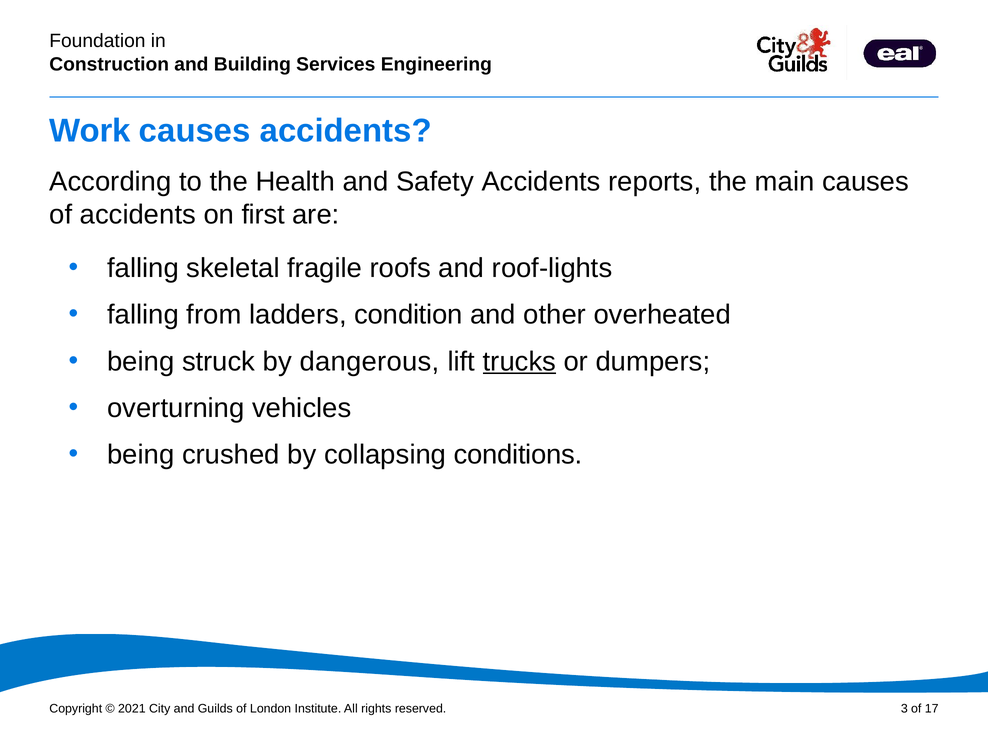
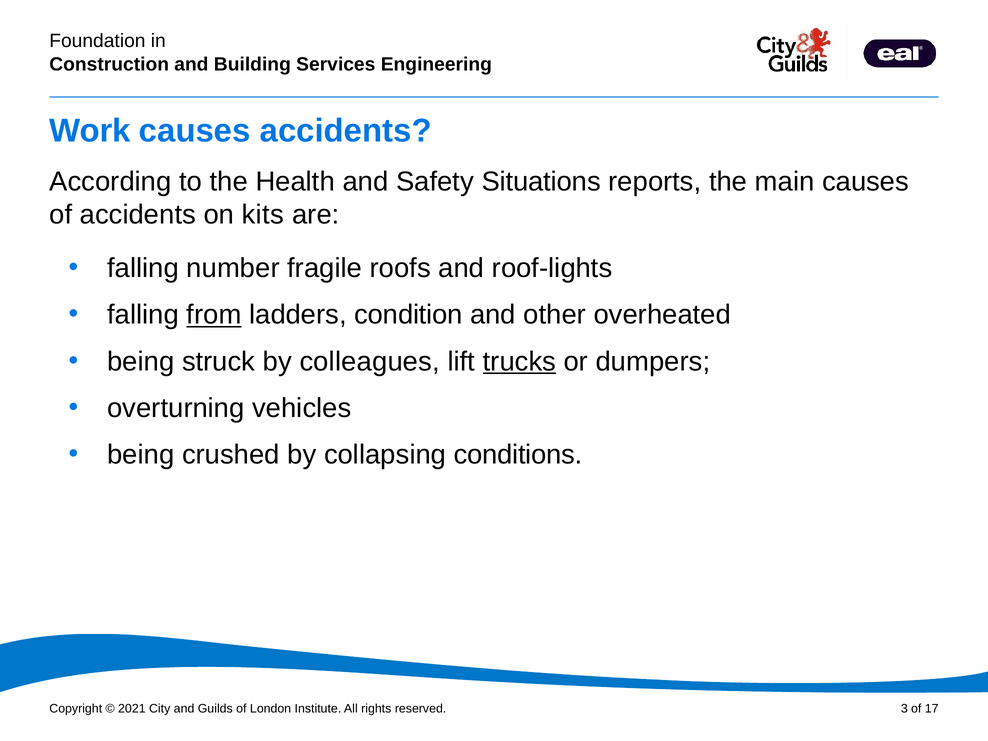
Safety Accidents: Accidents -> Situations (541, 182)
first: first -> kits (263, 215)
skeletal: skeletal -> number (233, 268)
from underline: none -> present (214, 315)
dangerous: dangerous -> colleagues (370, 362)
